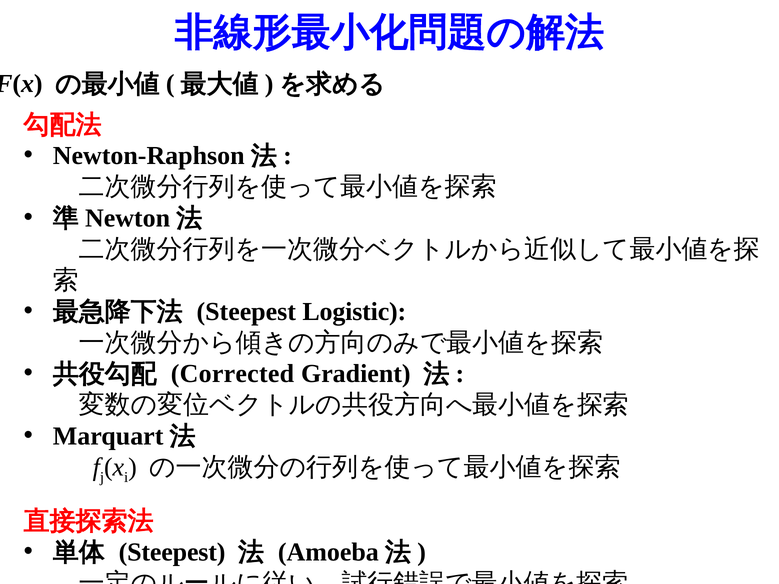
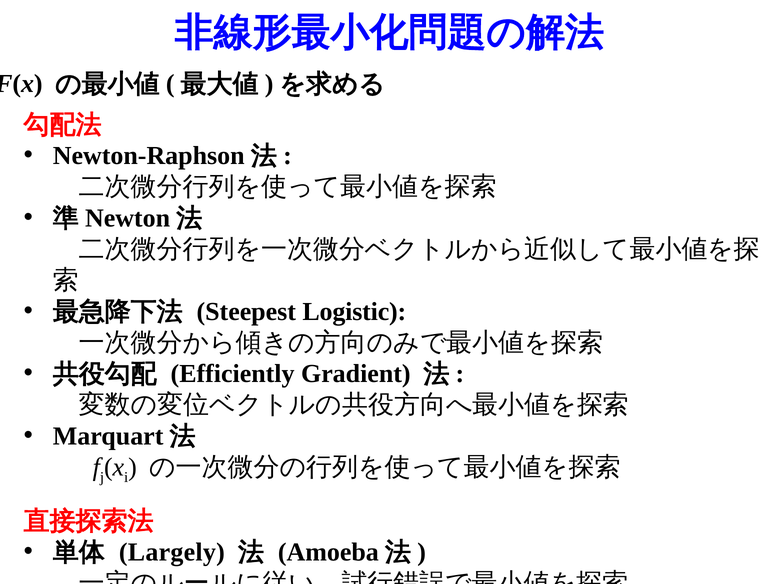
Corrected: Corrected -> Efficiently (233, 374)
Steepest: Steepest -> Largely (172, 552)
